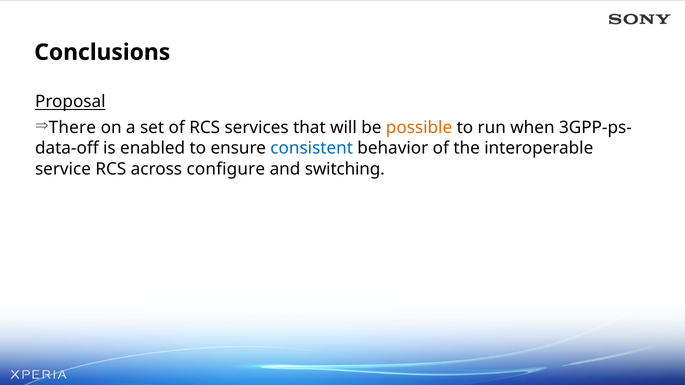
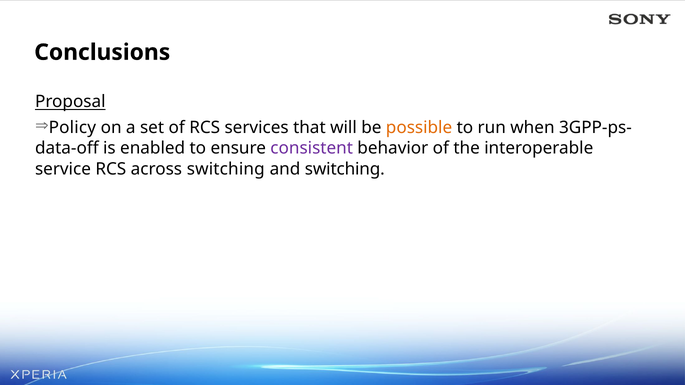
There: There -> Policy (72, 128)
consistent colour: blue -> purple (312, 148)
across configure: configure -> switching (226, 169)
